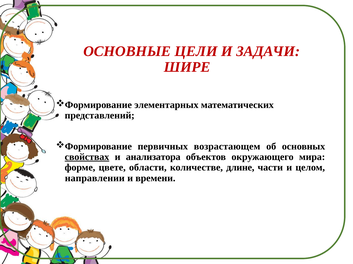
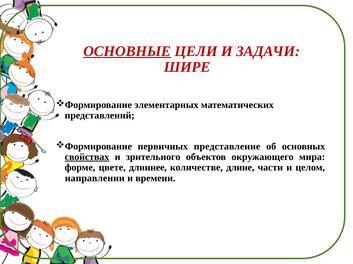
ОСНОВНЫЕ underline: none -> present (127, 51)
возрастающем: возрастающем -> представление (227, 147)
анализатора: анализатора -> зрительного (153, 157)
области: области -> длиннее (148, 168)
